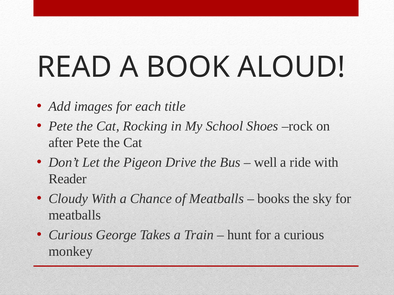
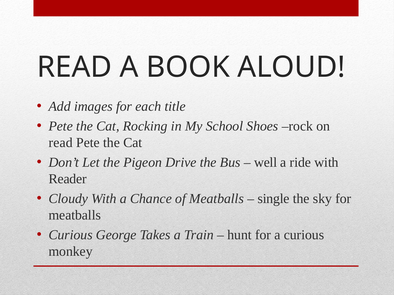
after: after -> read (61, 143)
books: books -> single (274, 199)
